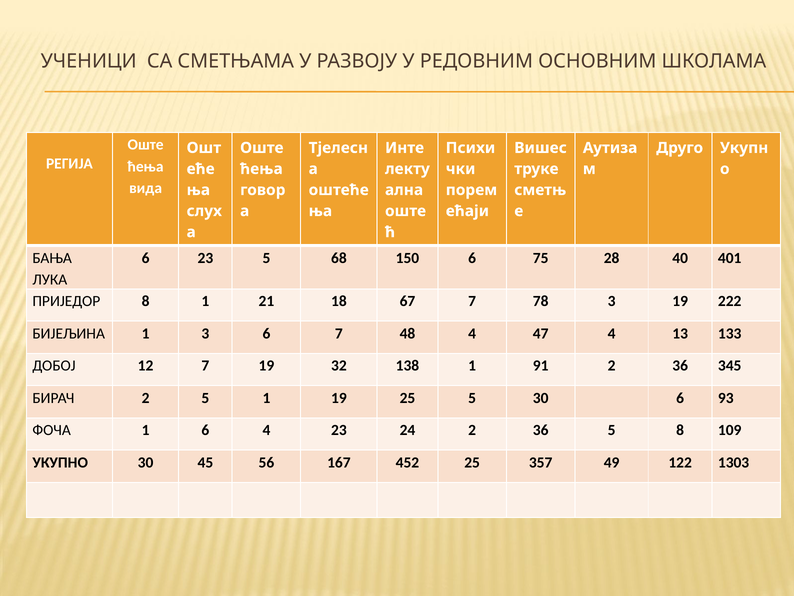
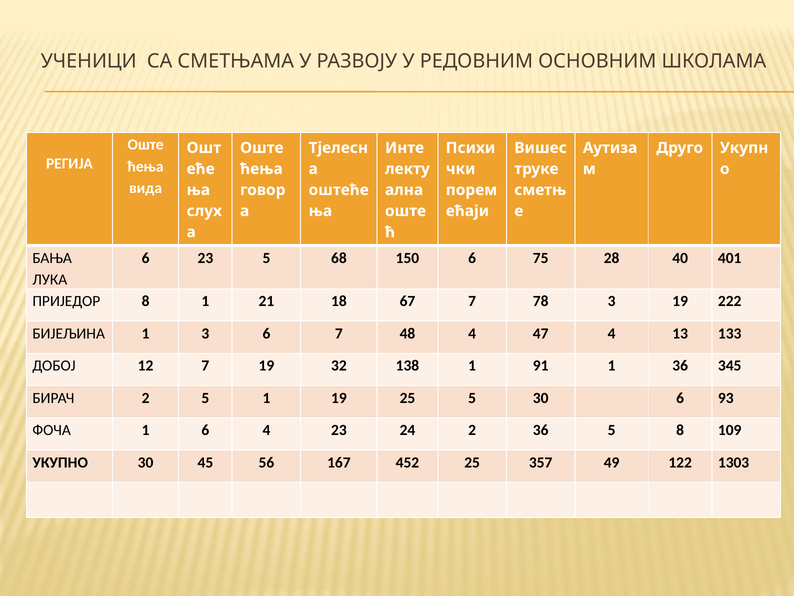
91 2: 2 -> 1 (612, 366)
